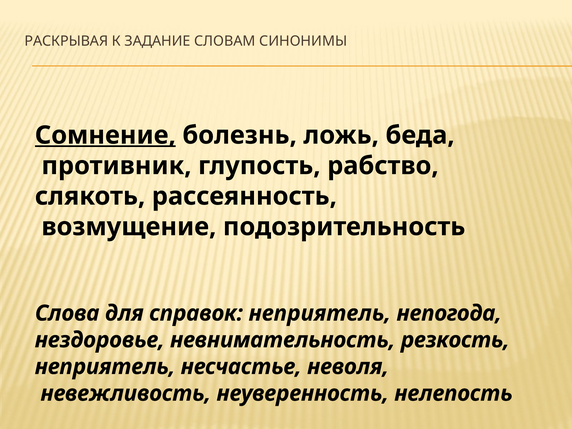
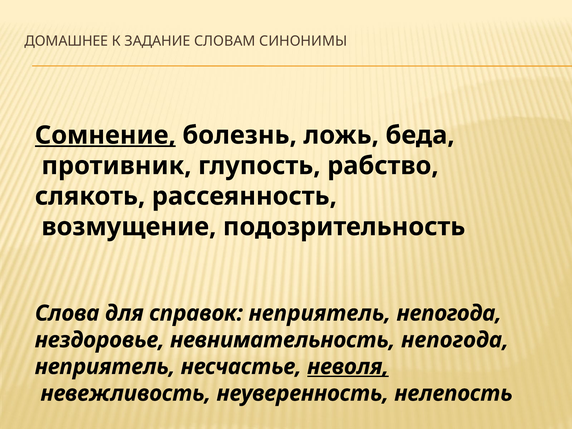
РАСКРЫВАЯ: РАСКРЫВАЯ -> ДОМАШНЕЕ (66, 41)
невнимательность резкость: резкость -> непогода (455, 340)
неволя underline: none -> present (348, 367)
